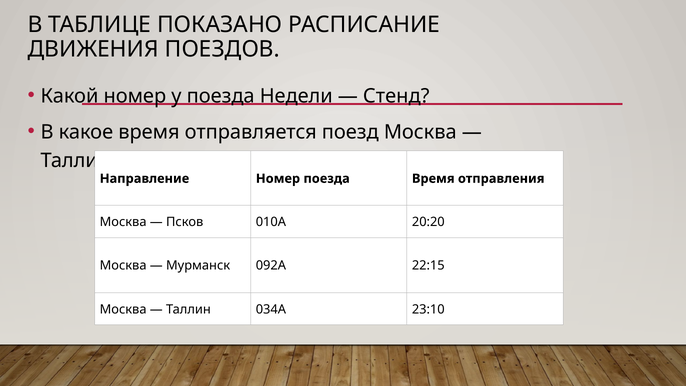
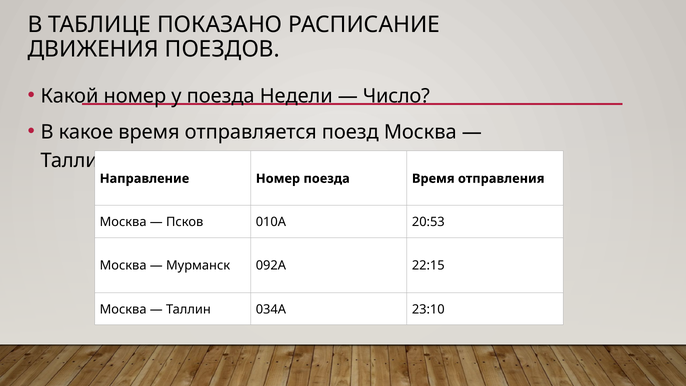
Стенд: Стенд -> Число (396, 96)
20:20: 20:20 -> 20:53 (428, 222)
